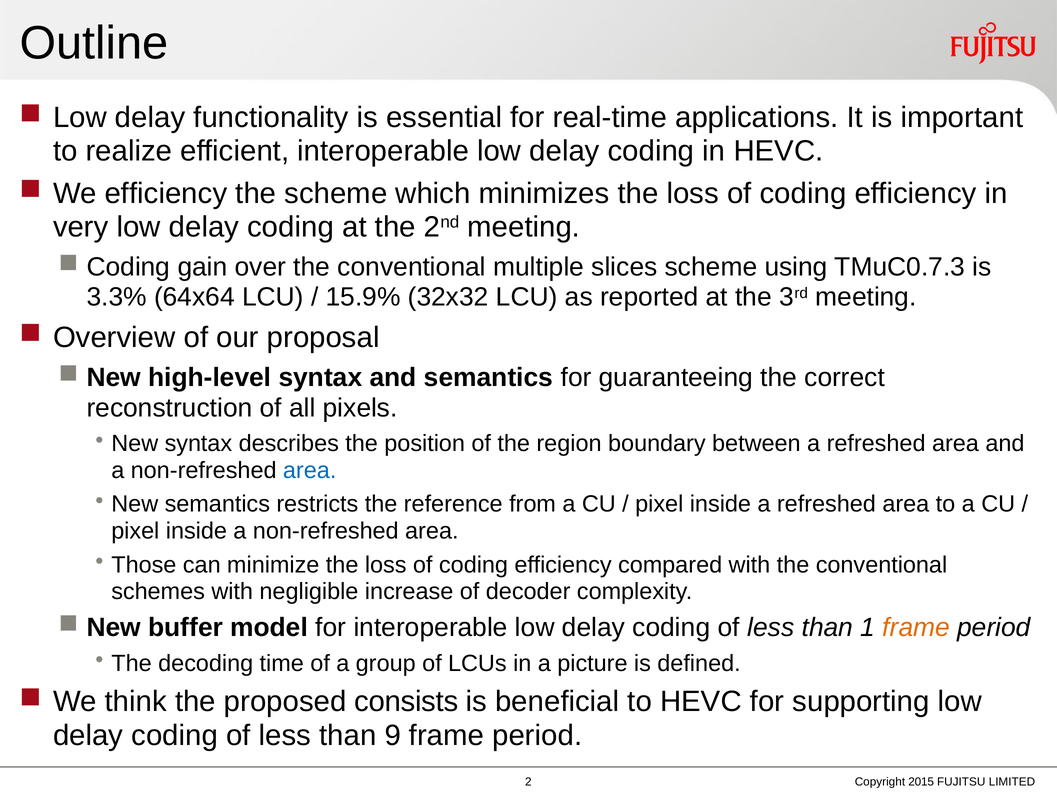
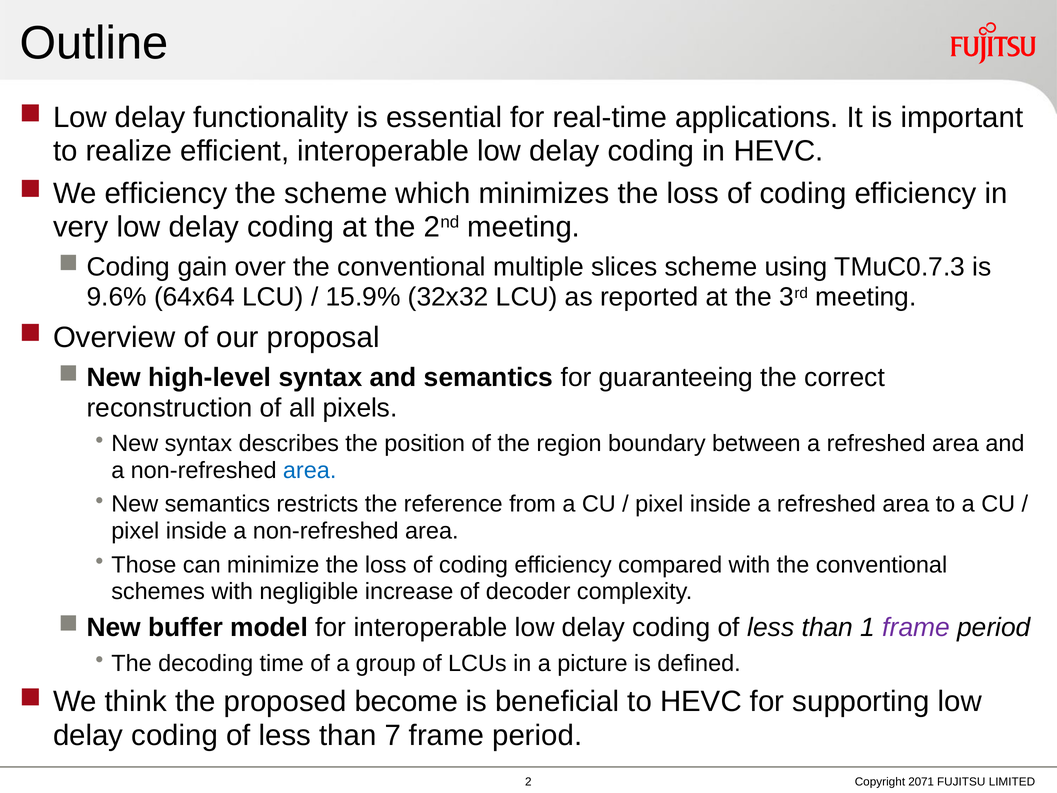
3.3%: 3.3% -> 9.6% (117, 297)
frame colour: orange -> purple (916, 627)
consists: consists -> become (406, 702)
9: 9 -> 7 (393, 735)
2015: 2015 -> 2071 (921, 782)
